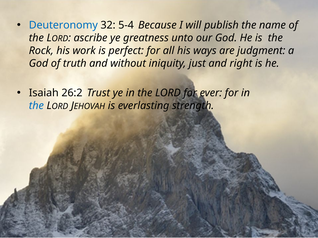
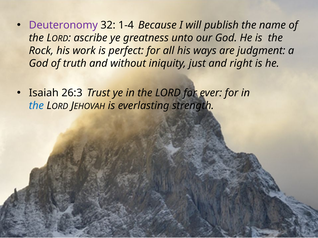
Deuteronomy colour: blue -> purple (63, 25)
5-4: 5-4 -> 1-4 (126, 25)
26:2: 26:2 -> 26:3 (72, 93)
